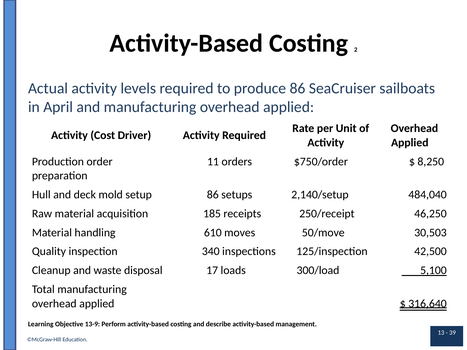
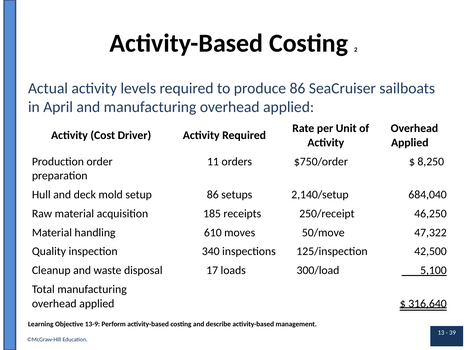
484,040: 484,040 -> 684,040 (428, 195)
30,503: 30,503 -> 47,322 (431, 233)
